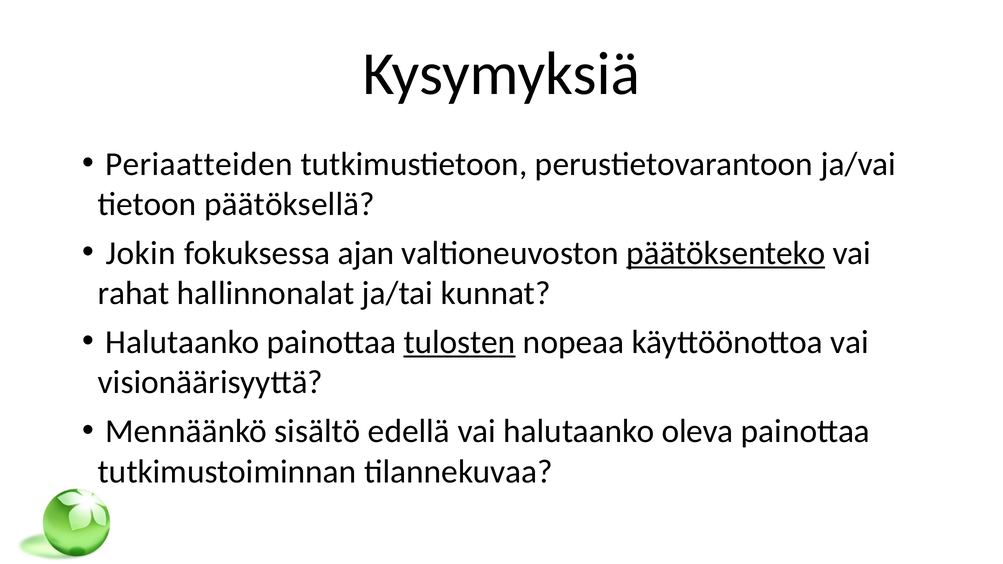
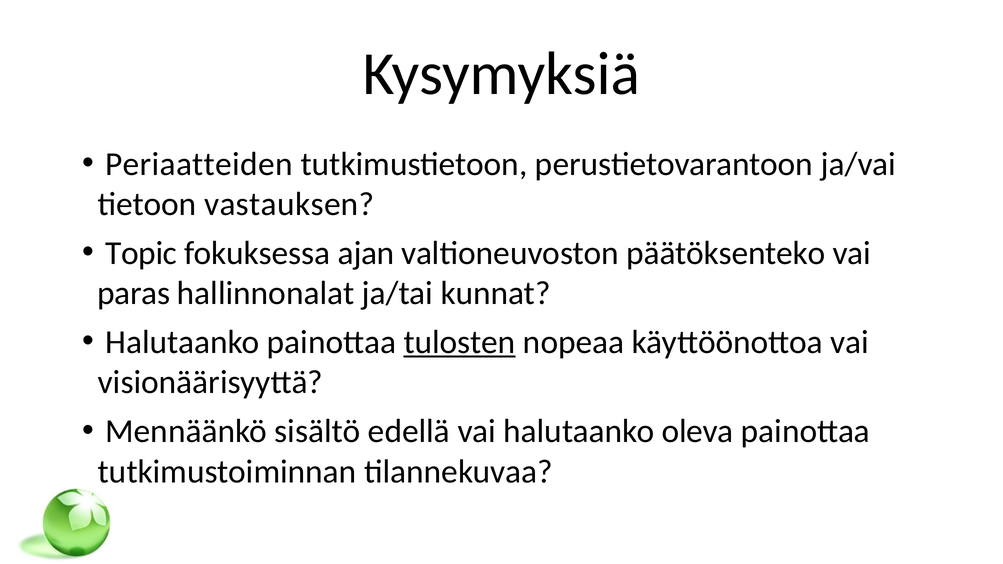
päätöksellä: päätöksellä -> vastauksen (289, 204)
Jokin: Jokin -> Topic (141, 253)
päätöksenteko underline: present -> none (726, 253)
rahat: rahat -> paras (134, 293)
